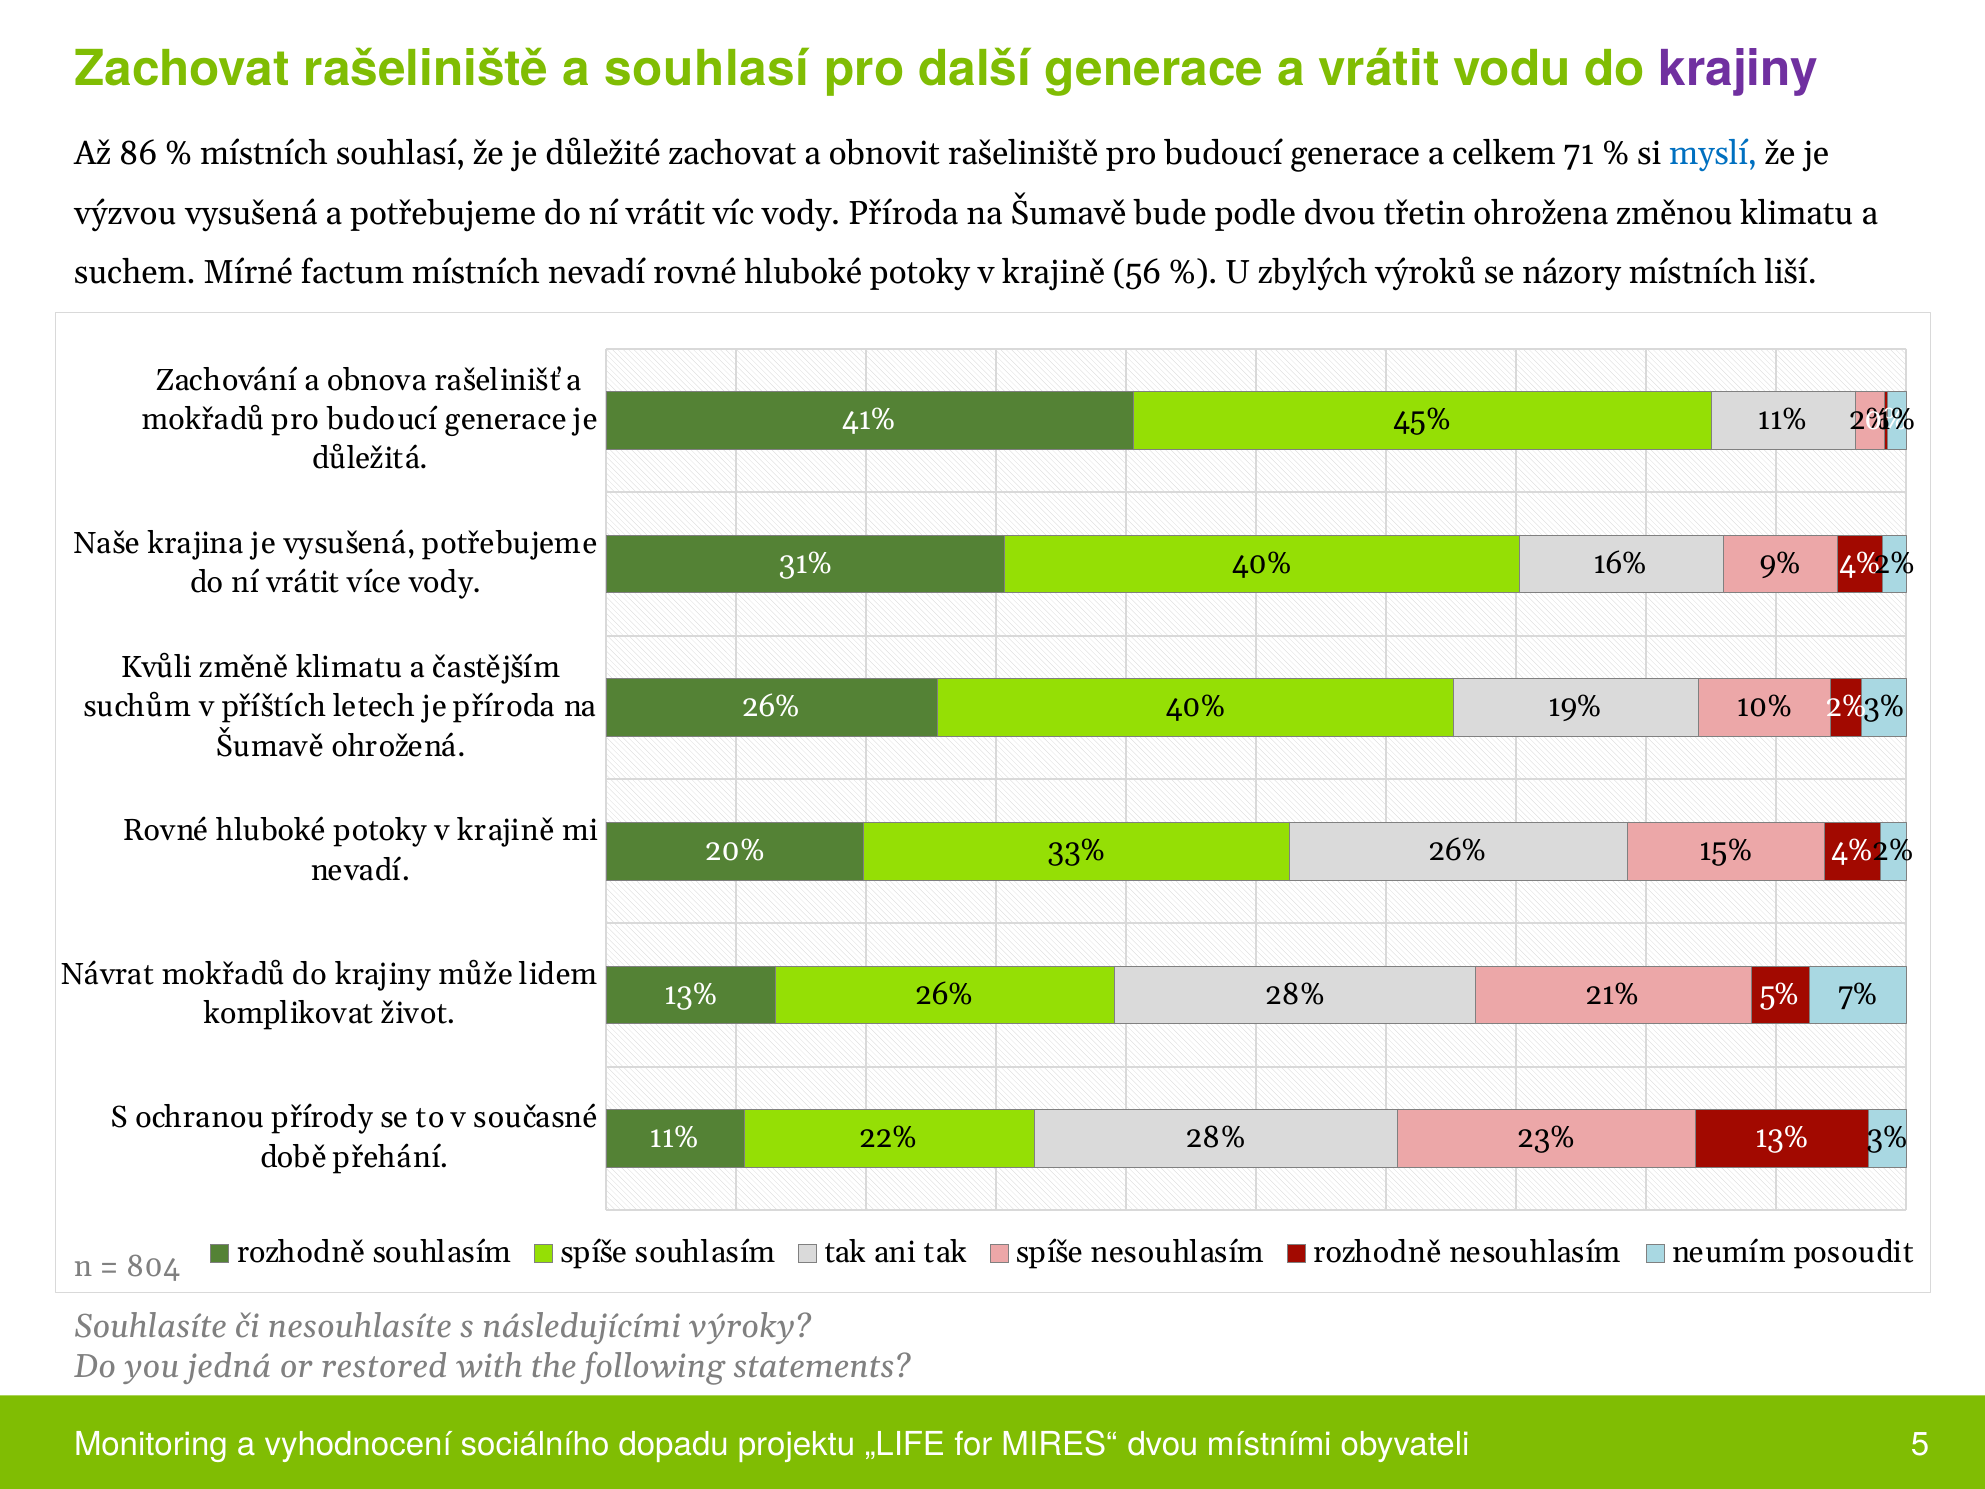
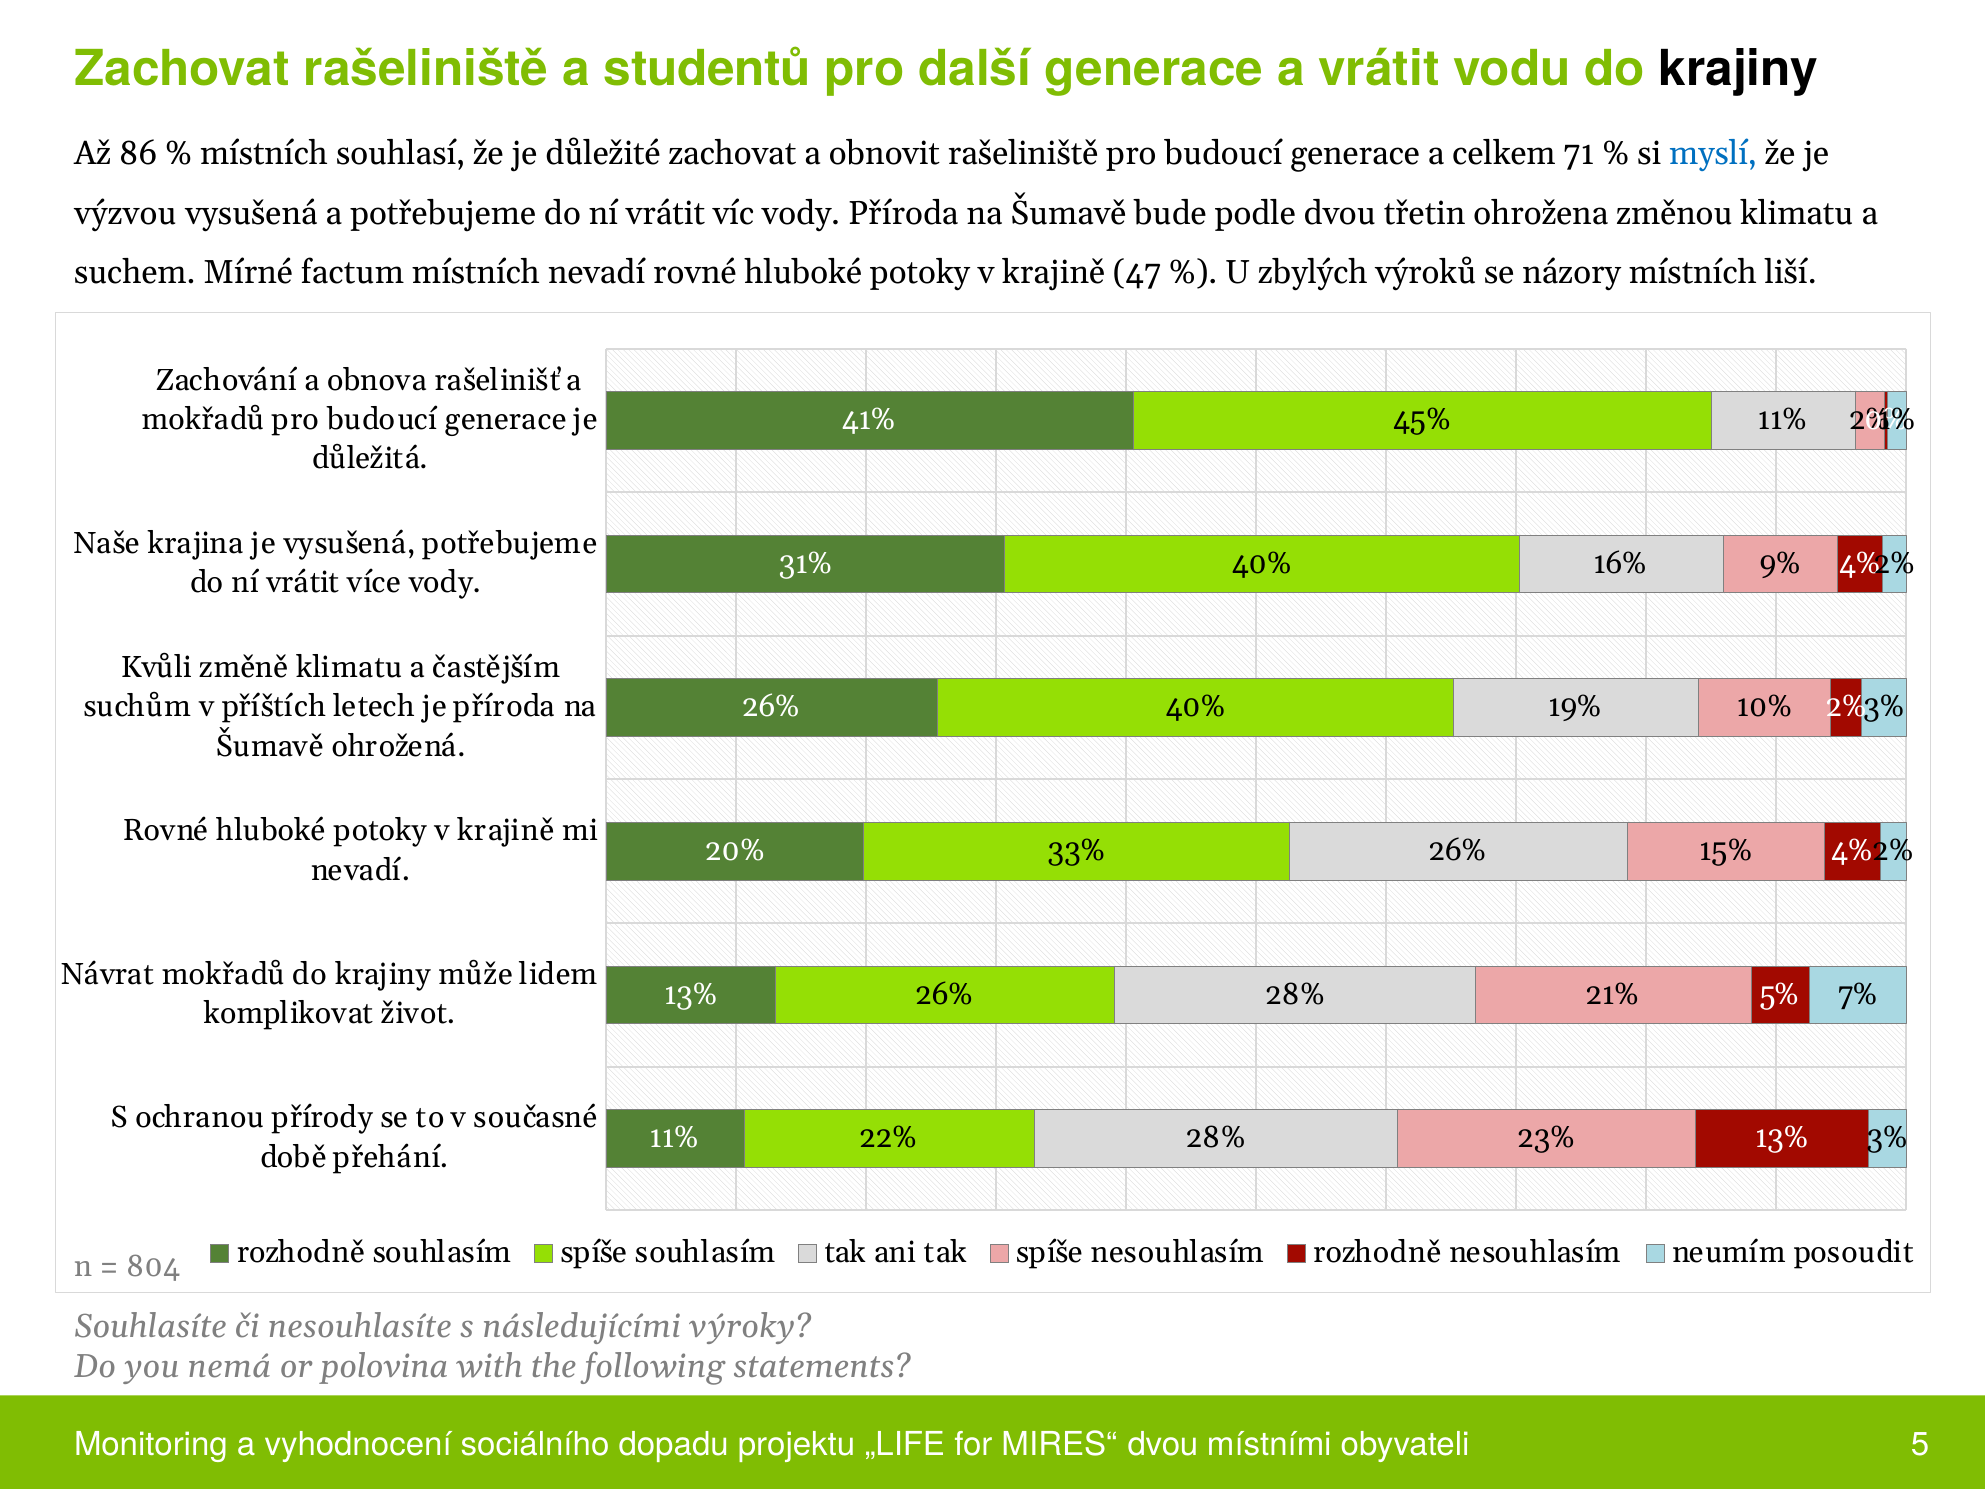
a souhlasí: souhlasí -> studentů (707, 69)
krajiny colour: purple -> black (1739, 69)
56: 56 -> 47 (1137, 273)
jedná: jedná -> nemá (229, 1366)
restored: restored -> polovina (385, 1366)
